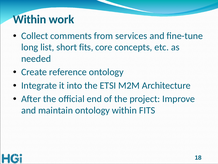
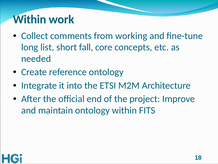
services: services -> working (131, 36)
short fits: fits -> fall (86, 47)
